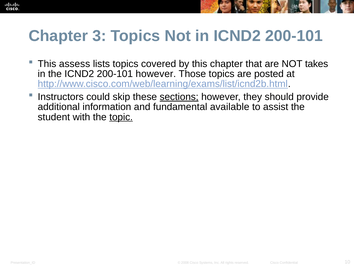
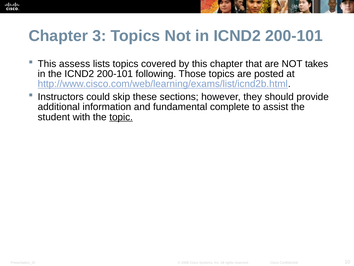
200-101 however: however -> following (156, 74)
sections underline: present -> none (179, 97)
available: available -> complete (230, 107)
